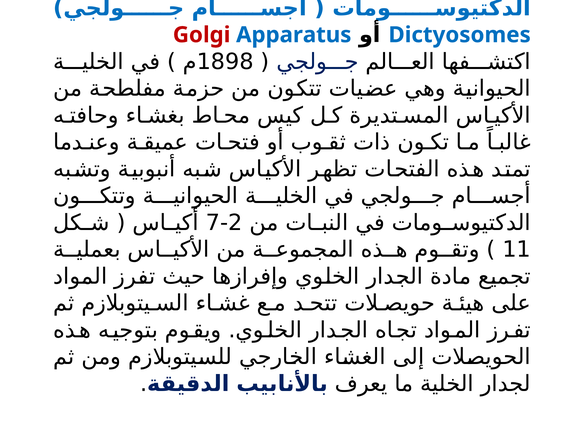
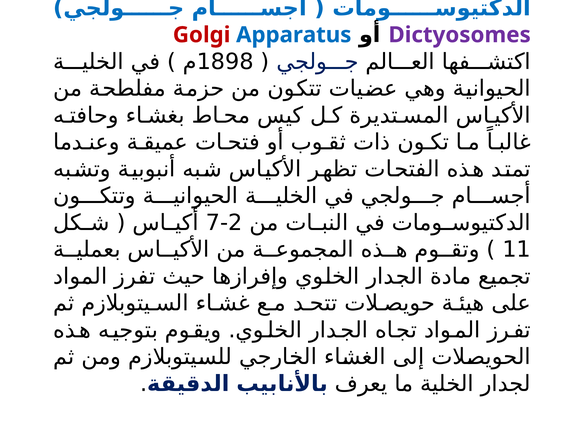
Dictyosomes colour: blue -> purple (460, 35)
